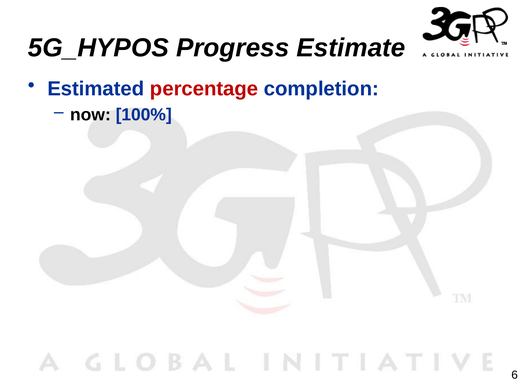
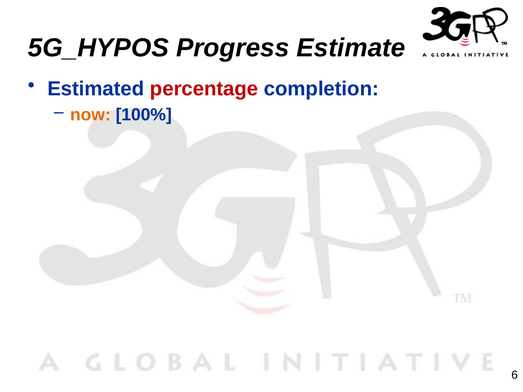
now colour: black -> orange (91, 115)
